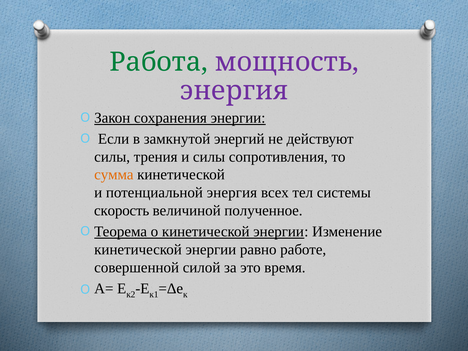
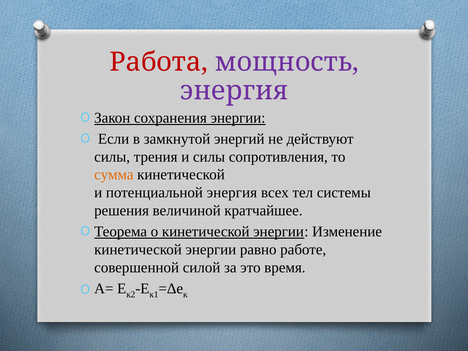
Работа colour: green -> red (159, 62)
скорость: скорость -> решения (122, 211)
полученное: полученное -> кратчайшее (263, 211)
